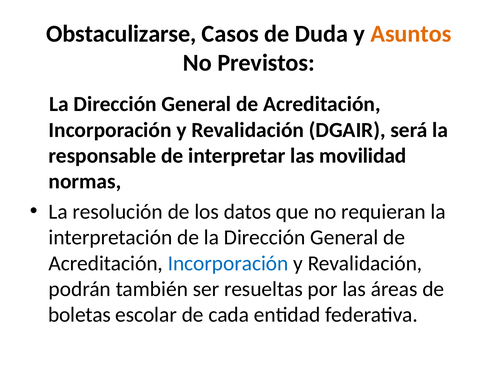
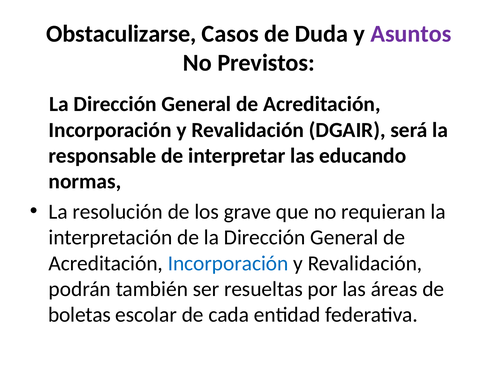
Asuntos colour: orange -> purple (411, 34)
movilidad: movilidad -> educando (363, 155)
datos: datos -> grave (247, 211)
